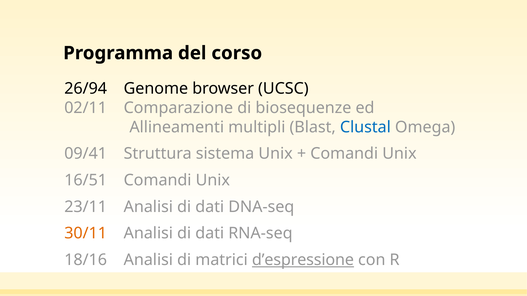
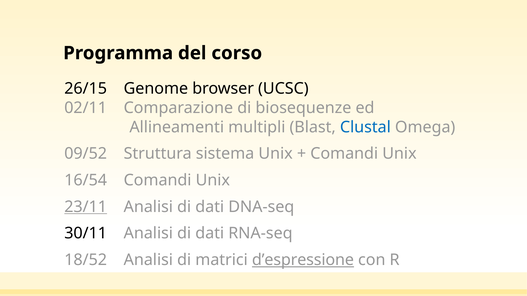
26/94: 26/94 -> 26/15 (86, 89)
09/41: 09/41 -> 09/52 (86, 154)
16/51: 16/51 -> 16/54 (86, 180)
23/11 underline: none -> present (86, 207)
30/11 colour: orange -> black (86, 234)
18/16: 18/16 -> 18/52 (86, 260)
